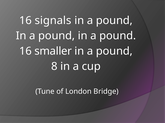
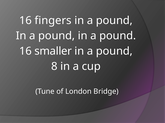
signals: signals -> fingers (53, 21)
